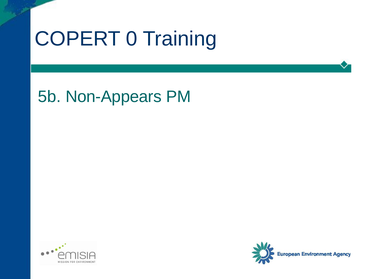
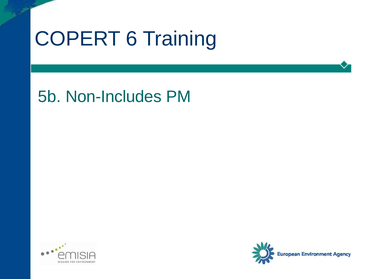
0: 0 -> 6 (132, 39)
Non-Appears: Non-Appears -> Non-Includes (114, 97)
